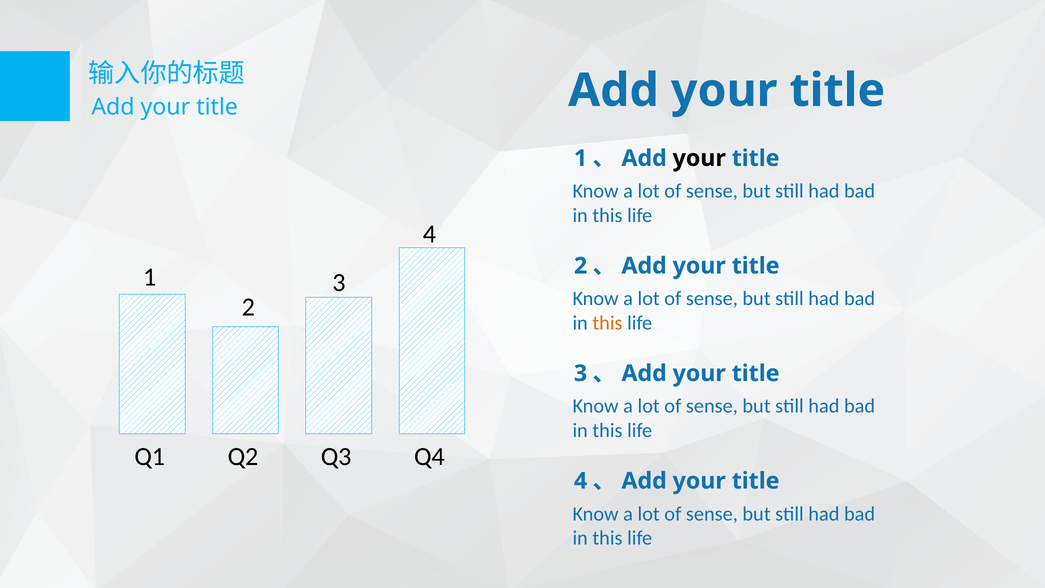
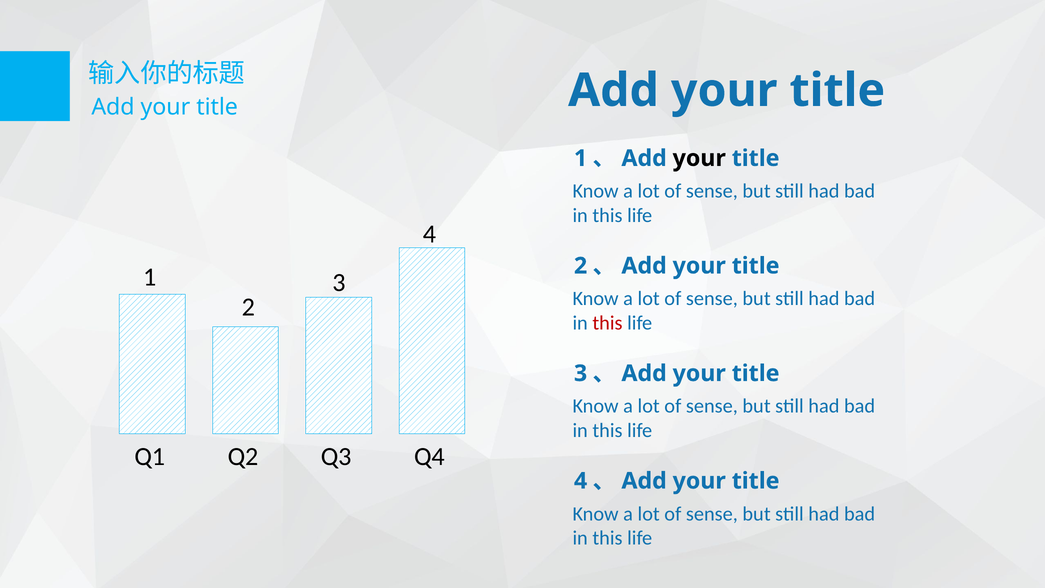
this colour: orange -> red (607, 323)
